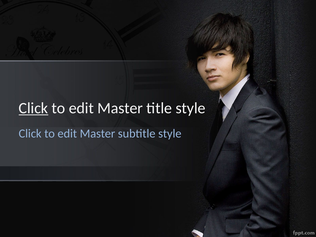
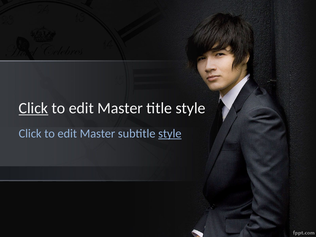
style underline: none -> present (170, 134)
